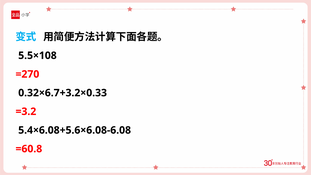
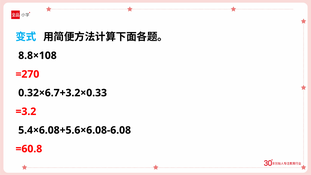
5.5×108: 5.5×108 -> 8.8×108 (37, 56)
